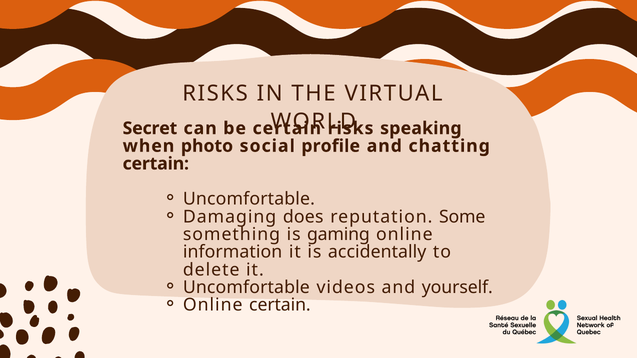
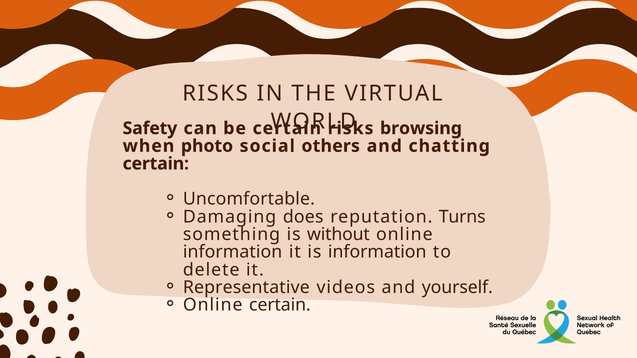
Secret: Secret -> Safety (150, 128)
speaking: speaking -> browsing (421, 128)
profile: profile -> others (331, 146)
Some: Some -> Turns (462, 217)
gaming: gaming -> without (338, 235)
is accidentally: accidentally -> information (377, 252)
Uncomfortable: Uncomfortable -> Representative (246, 288)
